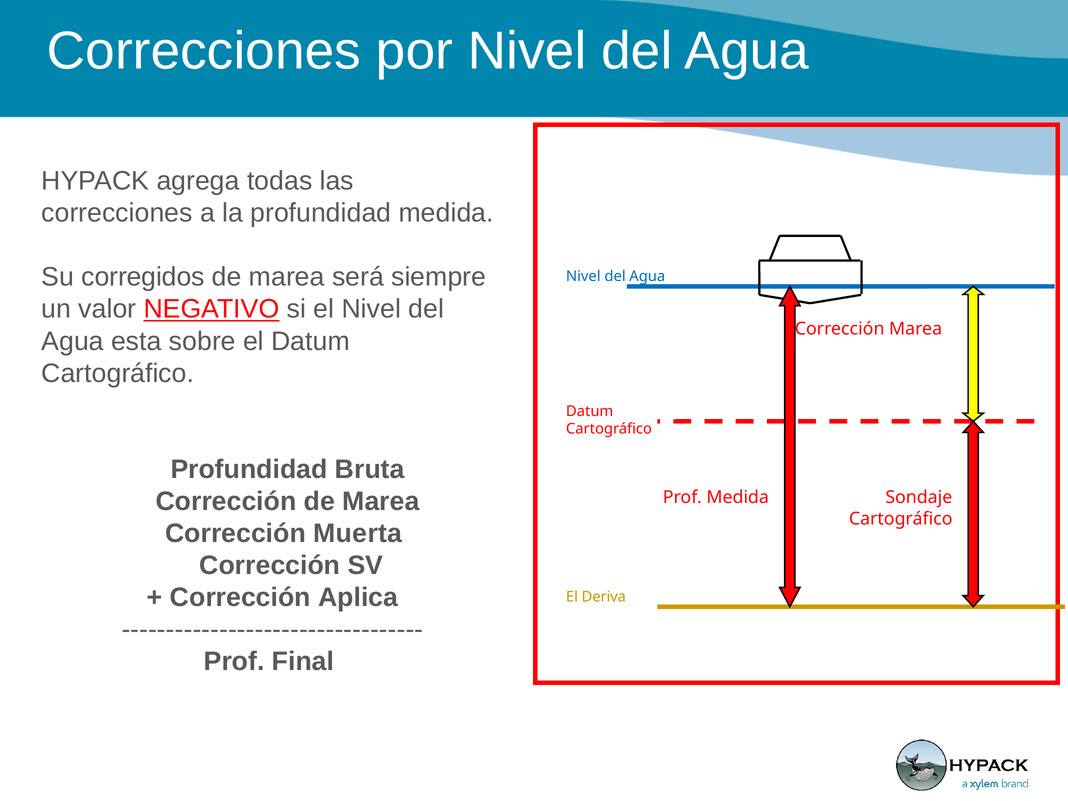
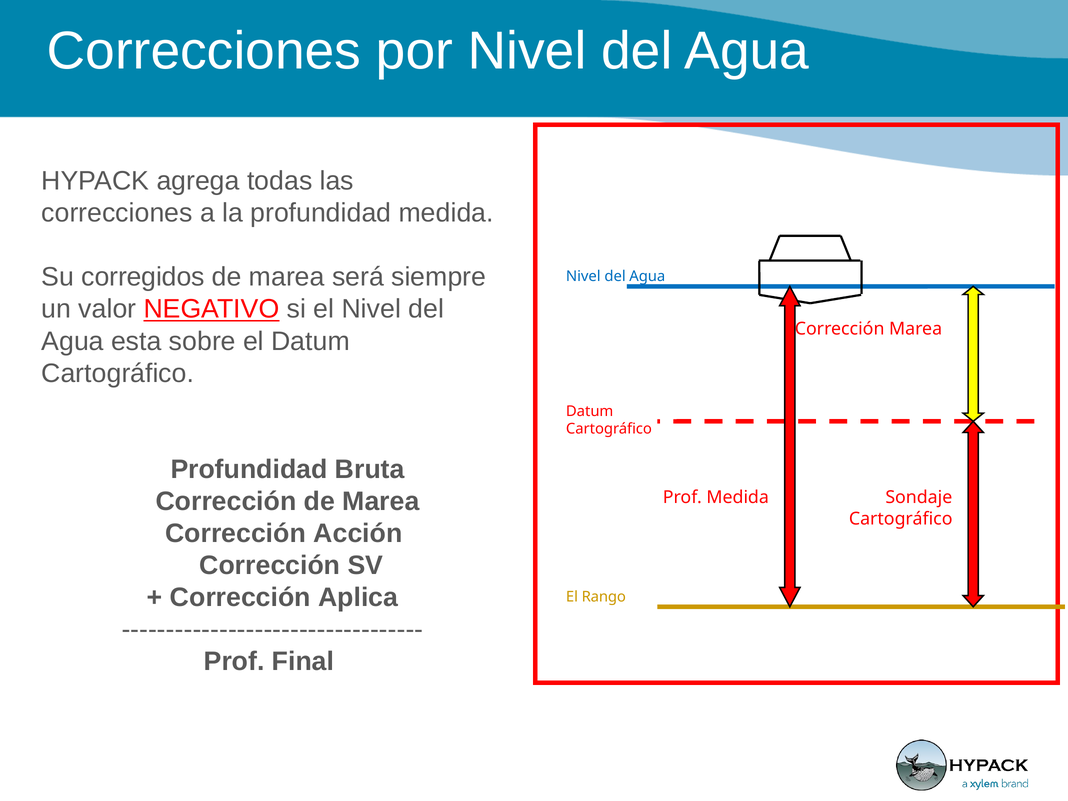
Muerta: Muerta -> Acción (358, 533)
Deriva: Deriva -> Rango (604, 597)
